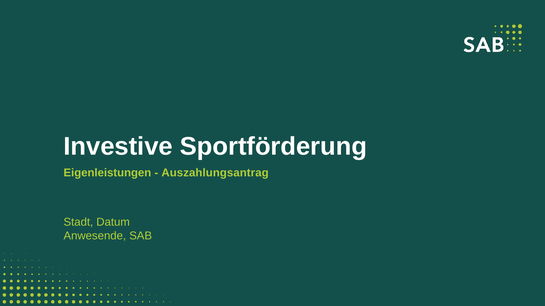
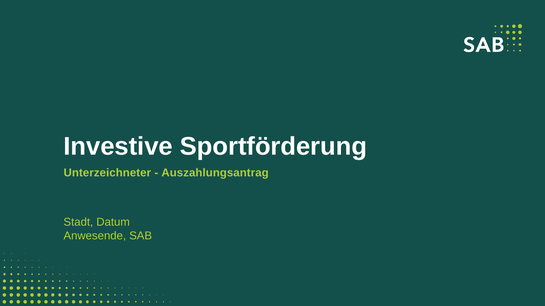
Eigenleistungen: Eigenleistungen -> Unterzeichneter (107, 173)
